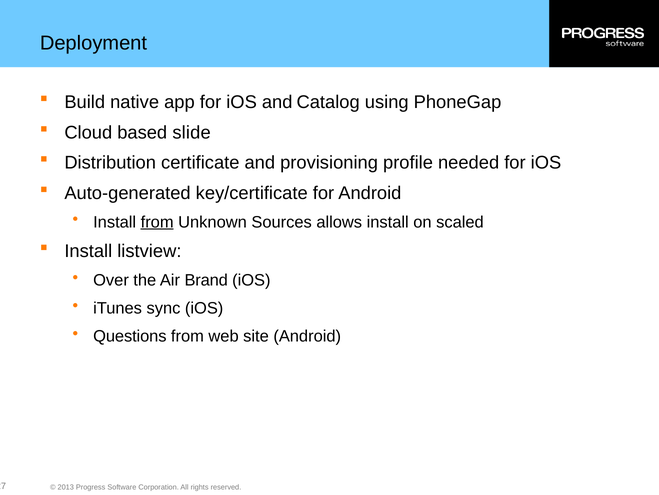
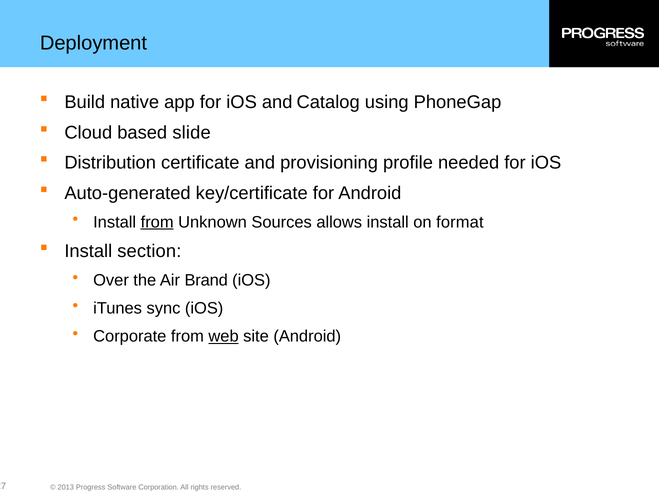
scaled: scaled -> format (460, 222)
listview: listview -> section (149, 251)
Questions: Questions -> Corporate (130, 336)
web underline: none -> present (224, 336)
